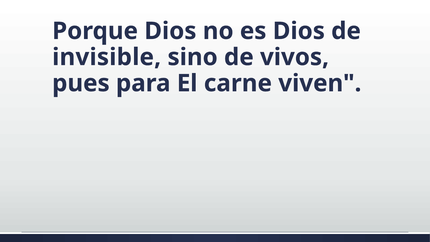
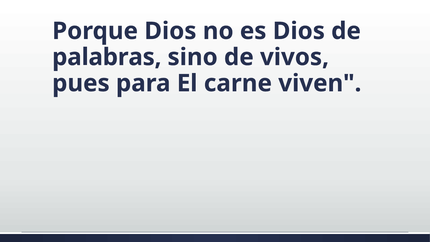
invisible: invisible -> palabras (107, 57)
